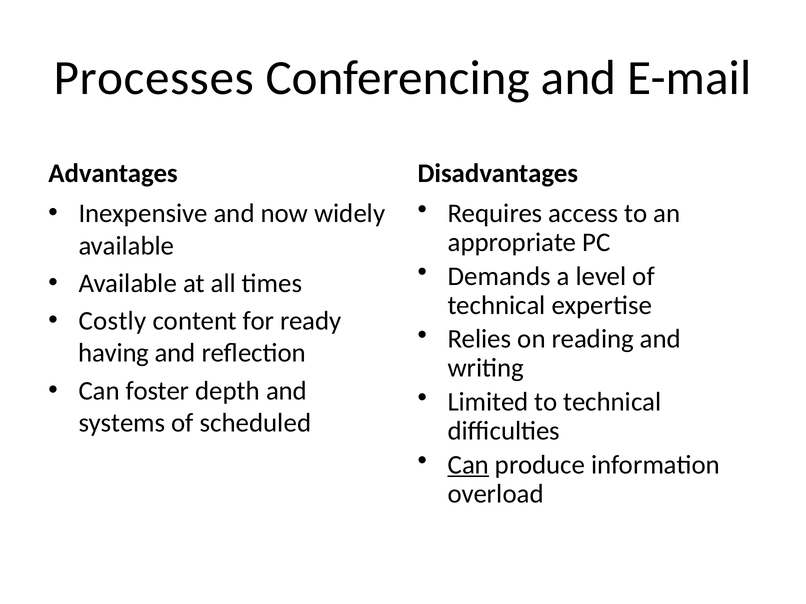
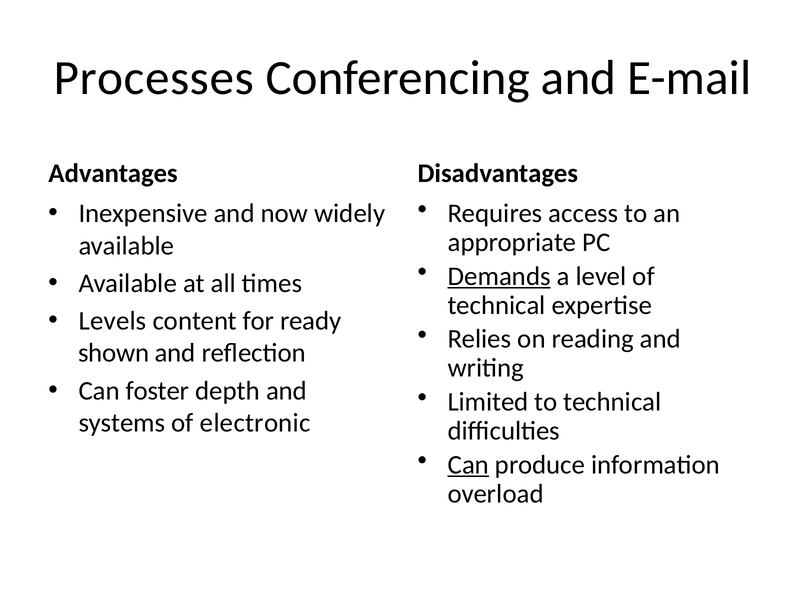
Demands underline: none -> present (499, 277)
Costly: Costly -> Levels (113, 321)
having: having -> shown (114, 353)
scheduled: scheduled -> electronic (255, 423)
